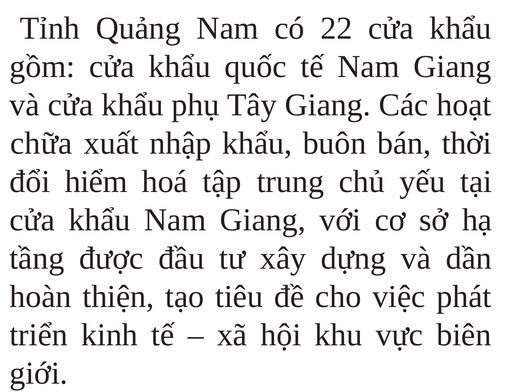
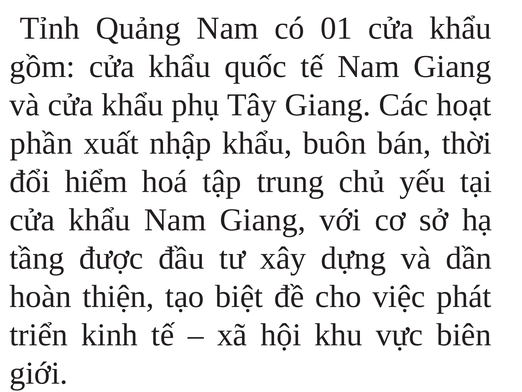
22: 22 -> 01 (336, 28)
chữa: chữa -> phần (41, 143)
tiêu: tiêu -> biệt (239, 296)
